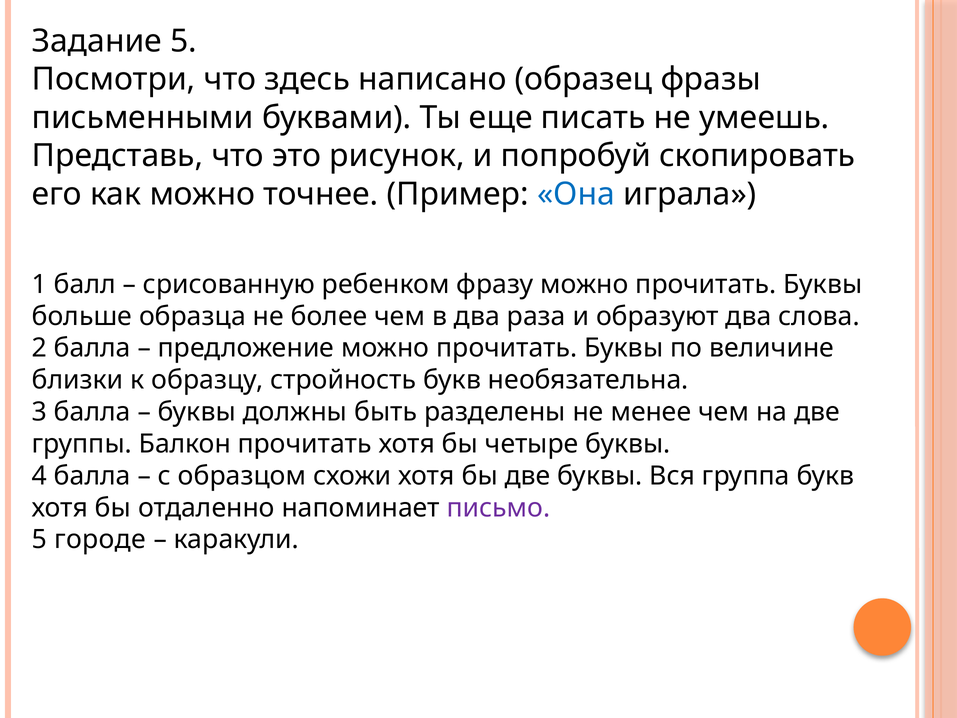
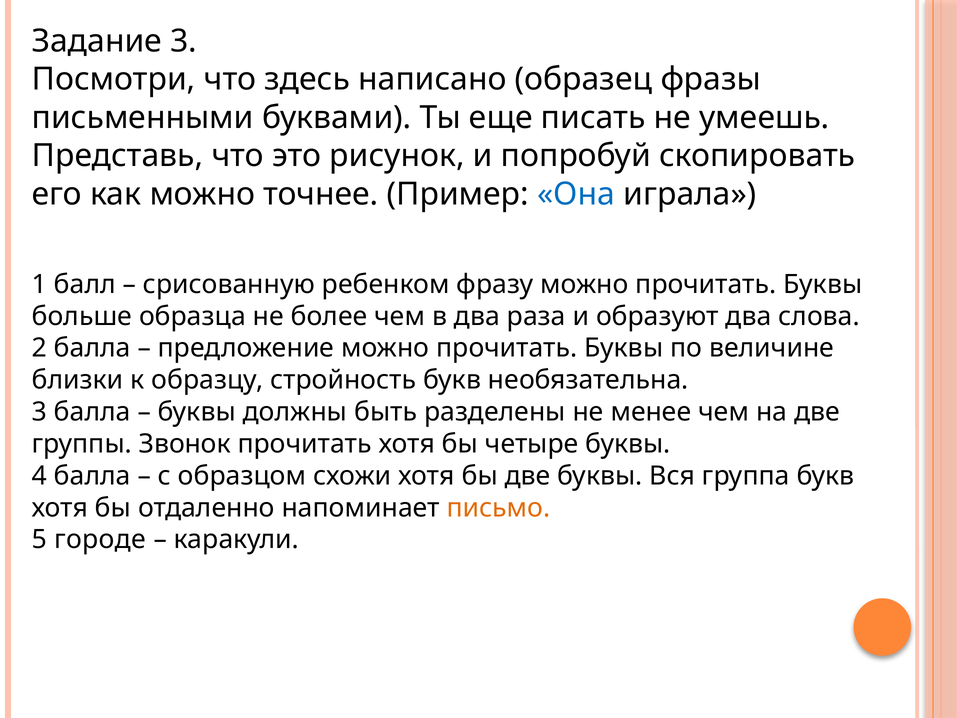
Задание 5: 5 -> 3 (184, 41)
Балкон: Балкон -> Звонок (185, 444)
письмо colour: purple -> orange (498, 508)
